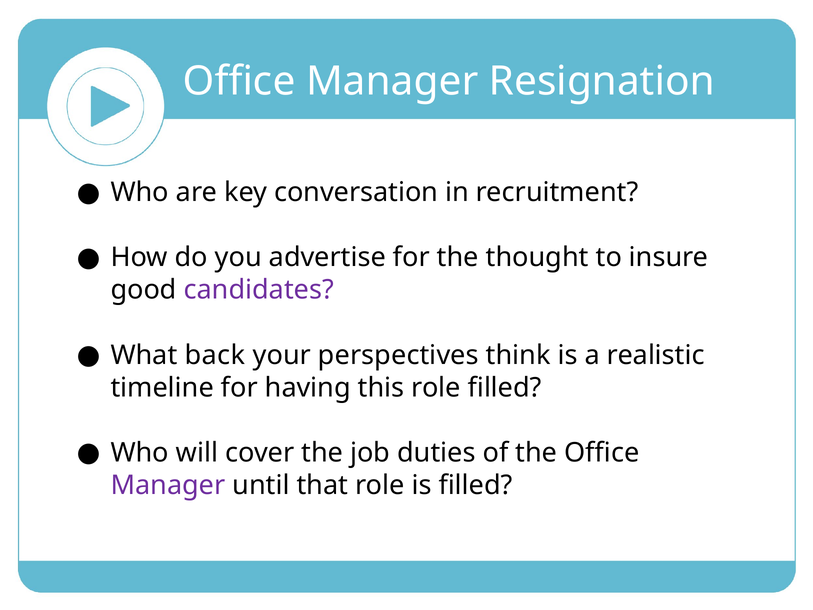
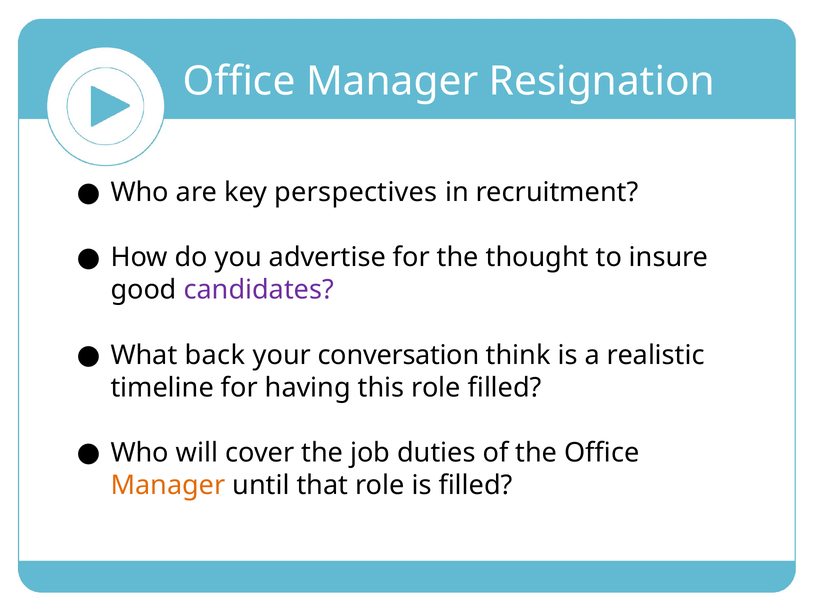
conversation: conversation -> perspectives (356, 192)
perspectives: perspectives -> conversation (399, 355)
Manager colour: purple -> orange (168, 485)
